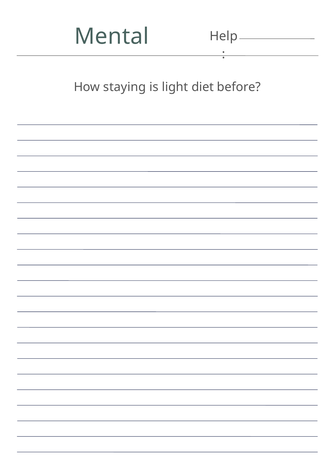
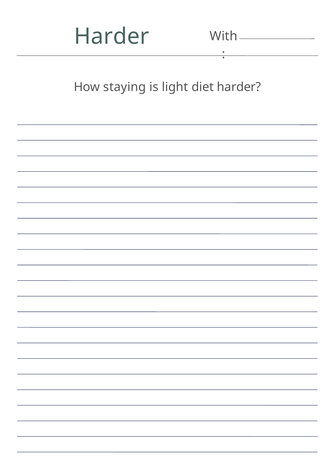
Mental: Mental -> Harder (112, 36)
Help: Help -> With (224, 36)
diet before: before -> harder (239, 87)
